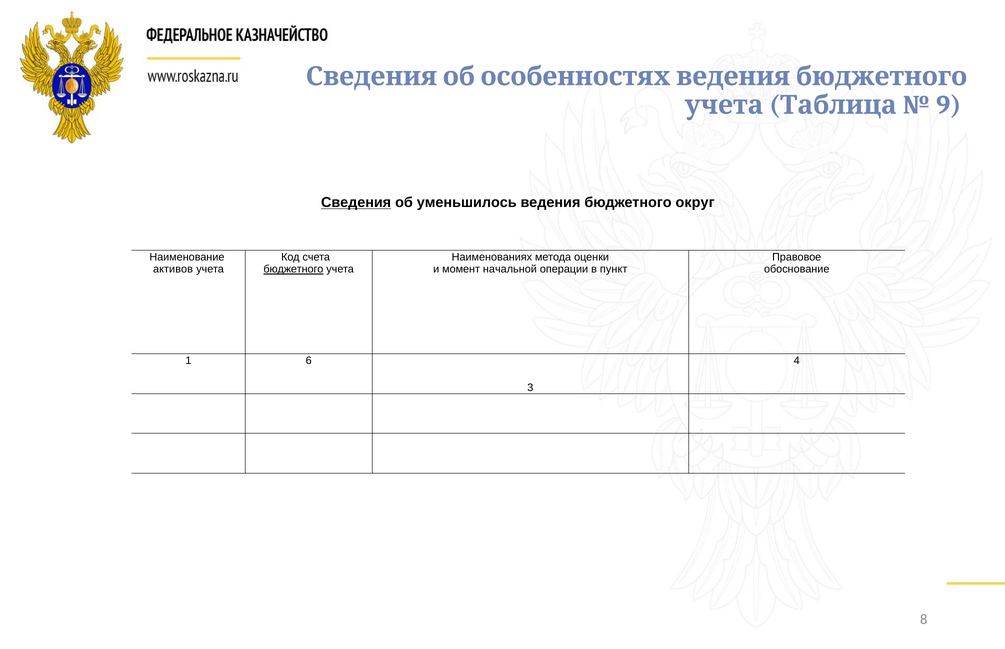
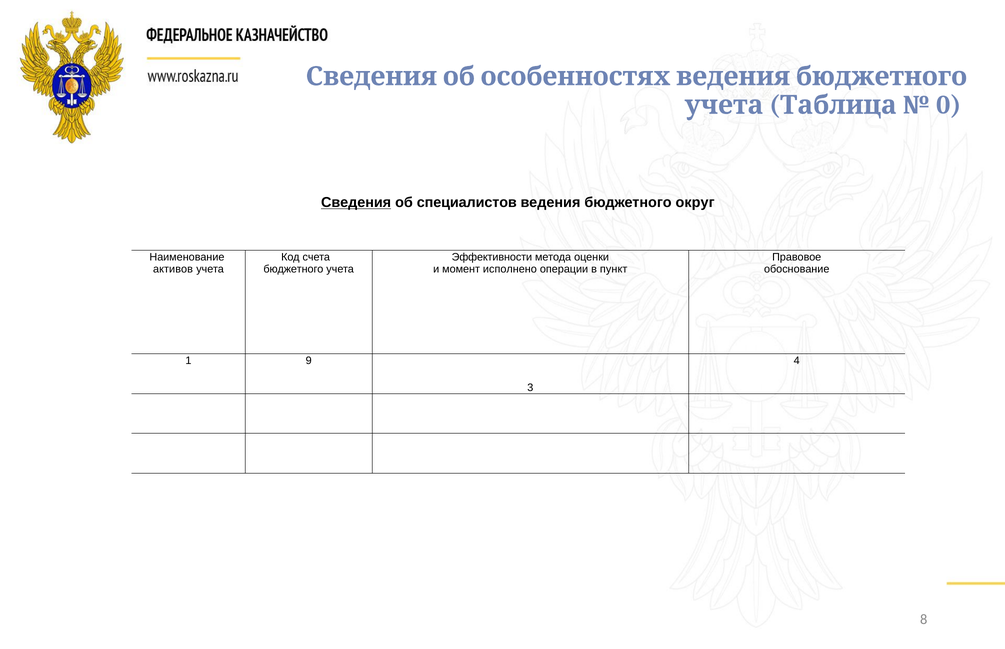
9: 9 -> 0 (949, 105)
уменьшилось: уменьшилось -> специалистов (467, 203)
Наименованиях: Наименованиях -> Эффективности (492, 257)
бюджетного underline: present -> none (293, 269)
начальной: начальной -> исполнено (510, 269)
6: 6 -> 9 (309, 361)
